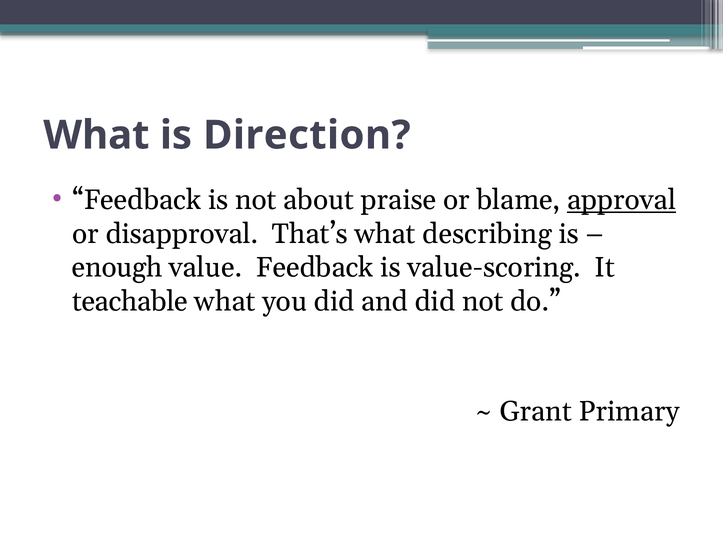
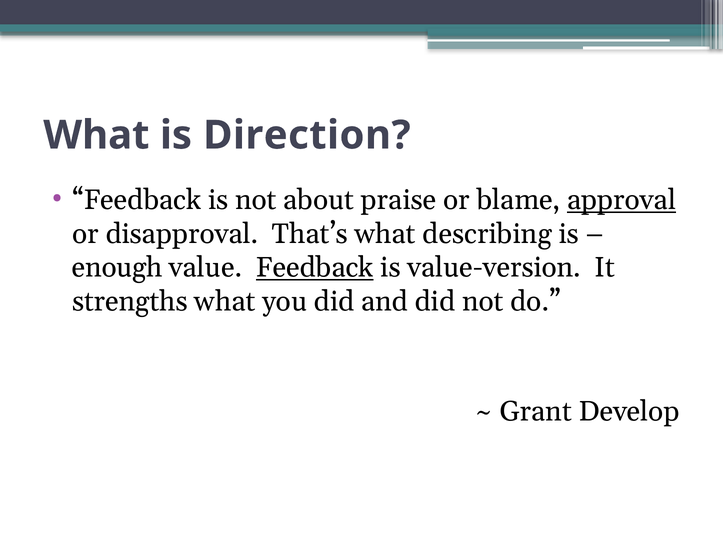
Feedback underline: none -> present (315, 268)
value-scoring: value-scoring -> value-version (494, 268)
teachable: teachable -> strengths (130, 302)
Primary: Primary -> Develop (629, 412)
